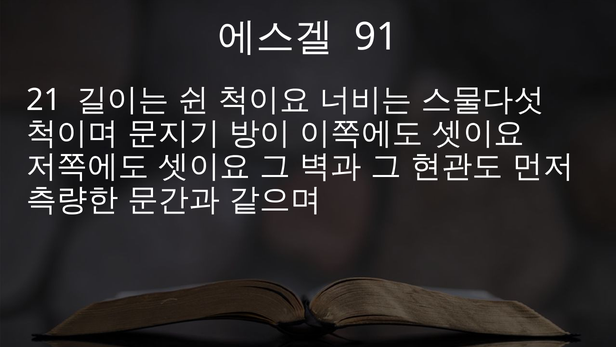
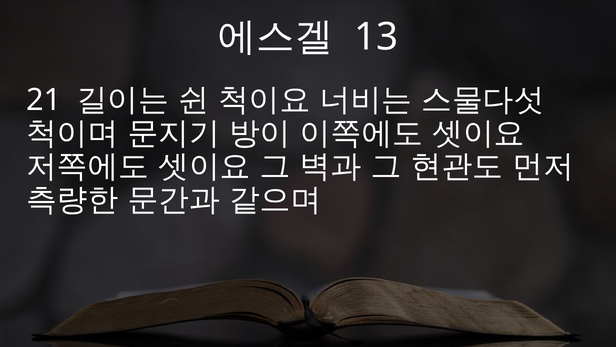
91: 91 -> 13 (376, 37)
